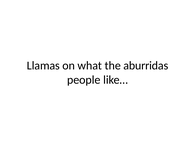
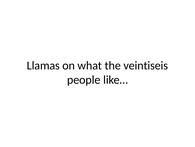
aburridas: aburridas -> veintiseis (146, 65)
